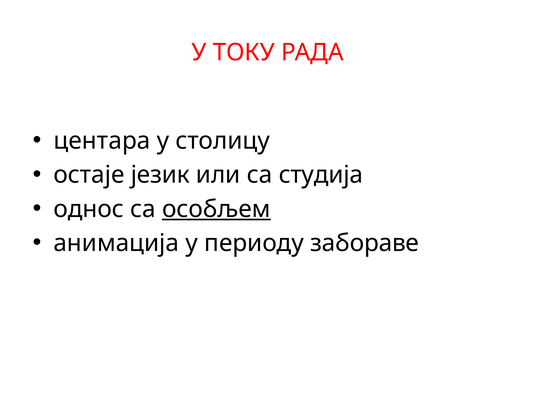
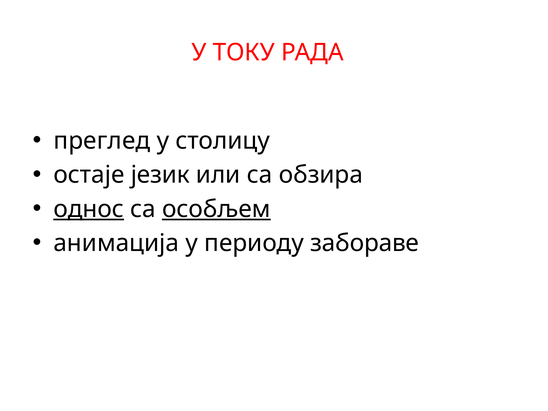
центара: центара -> преглед (102, 141)
студија: студија -> обзира (321, 175)
однос underline: none -> present (89, 209)
